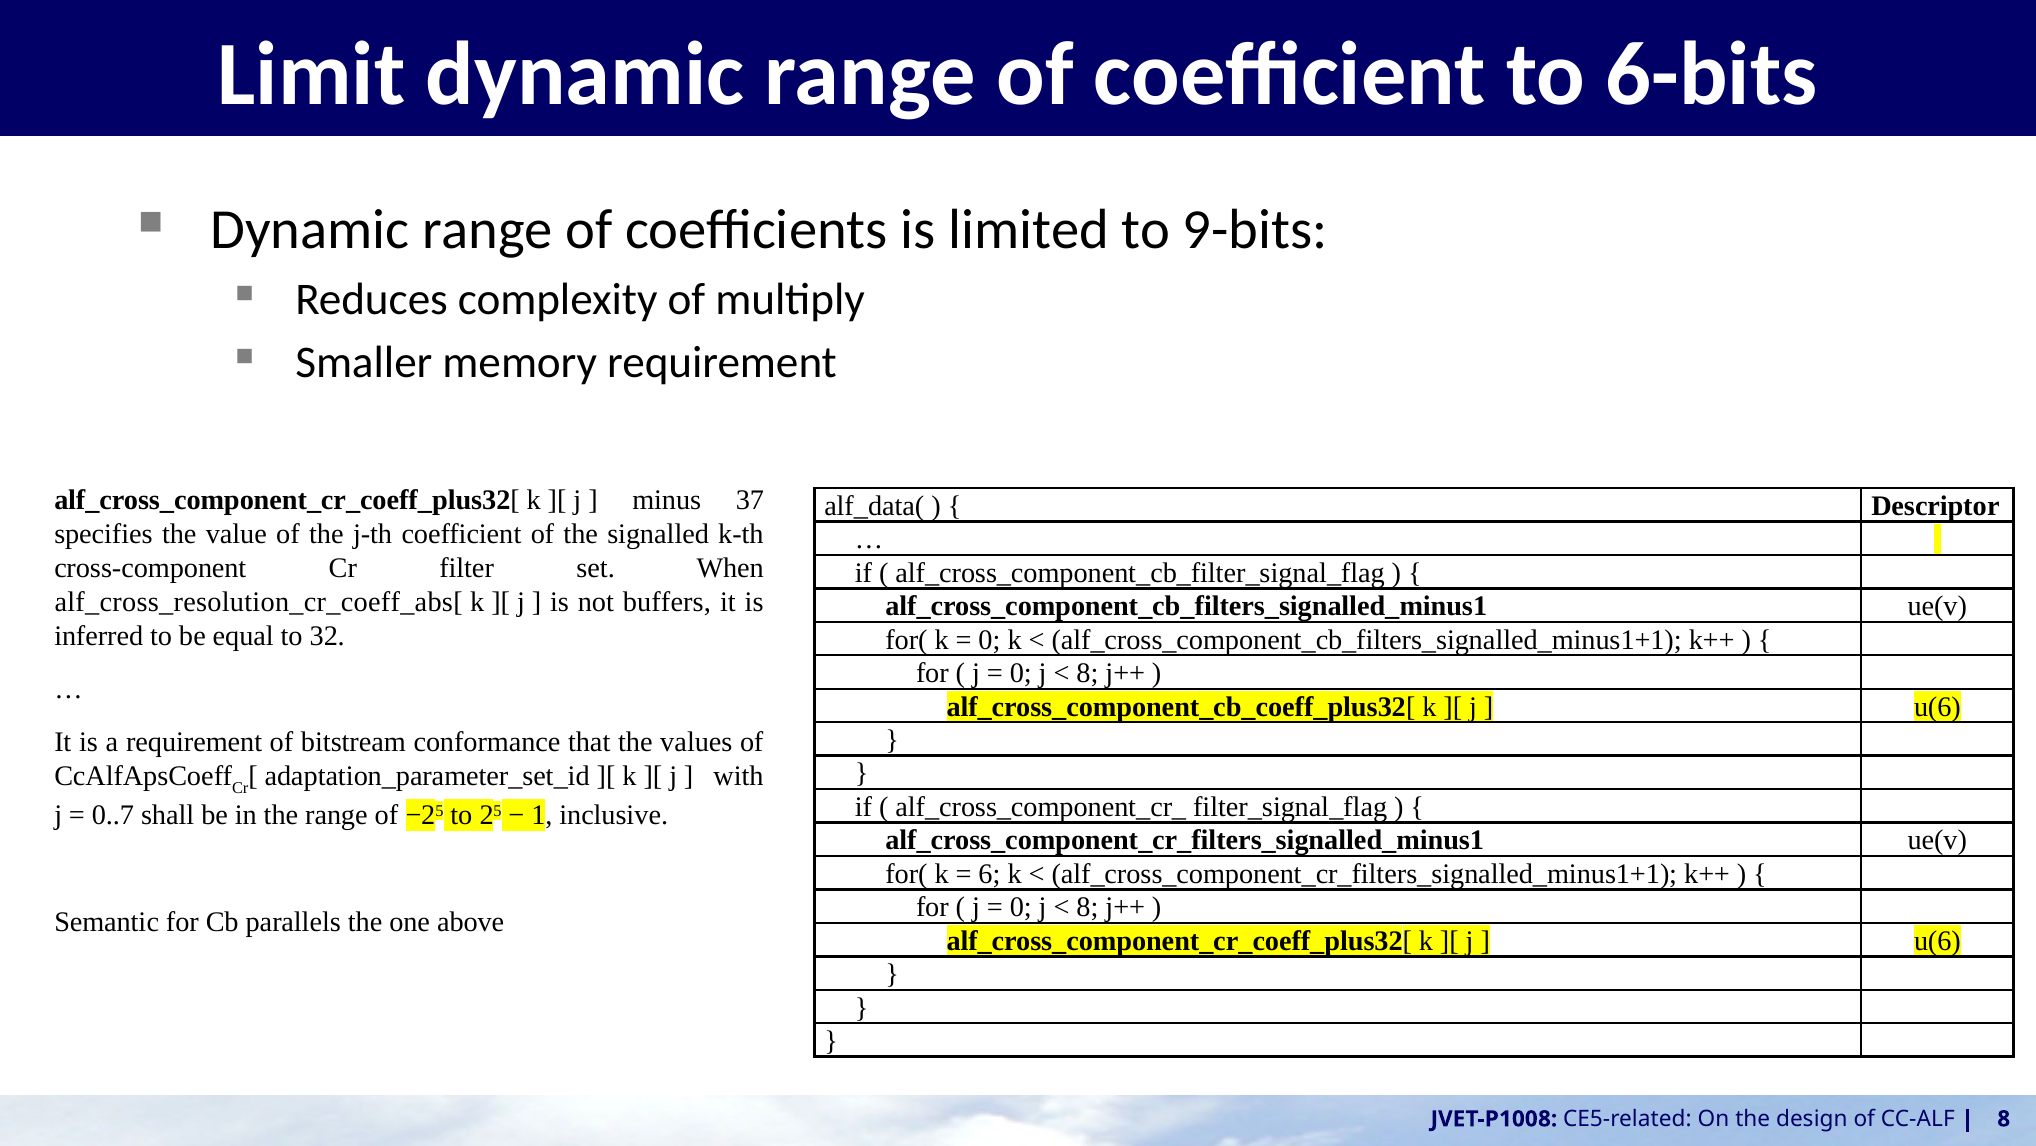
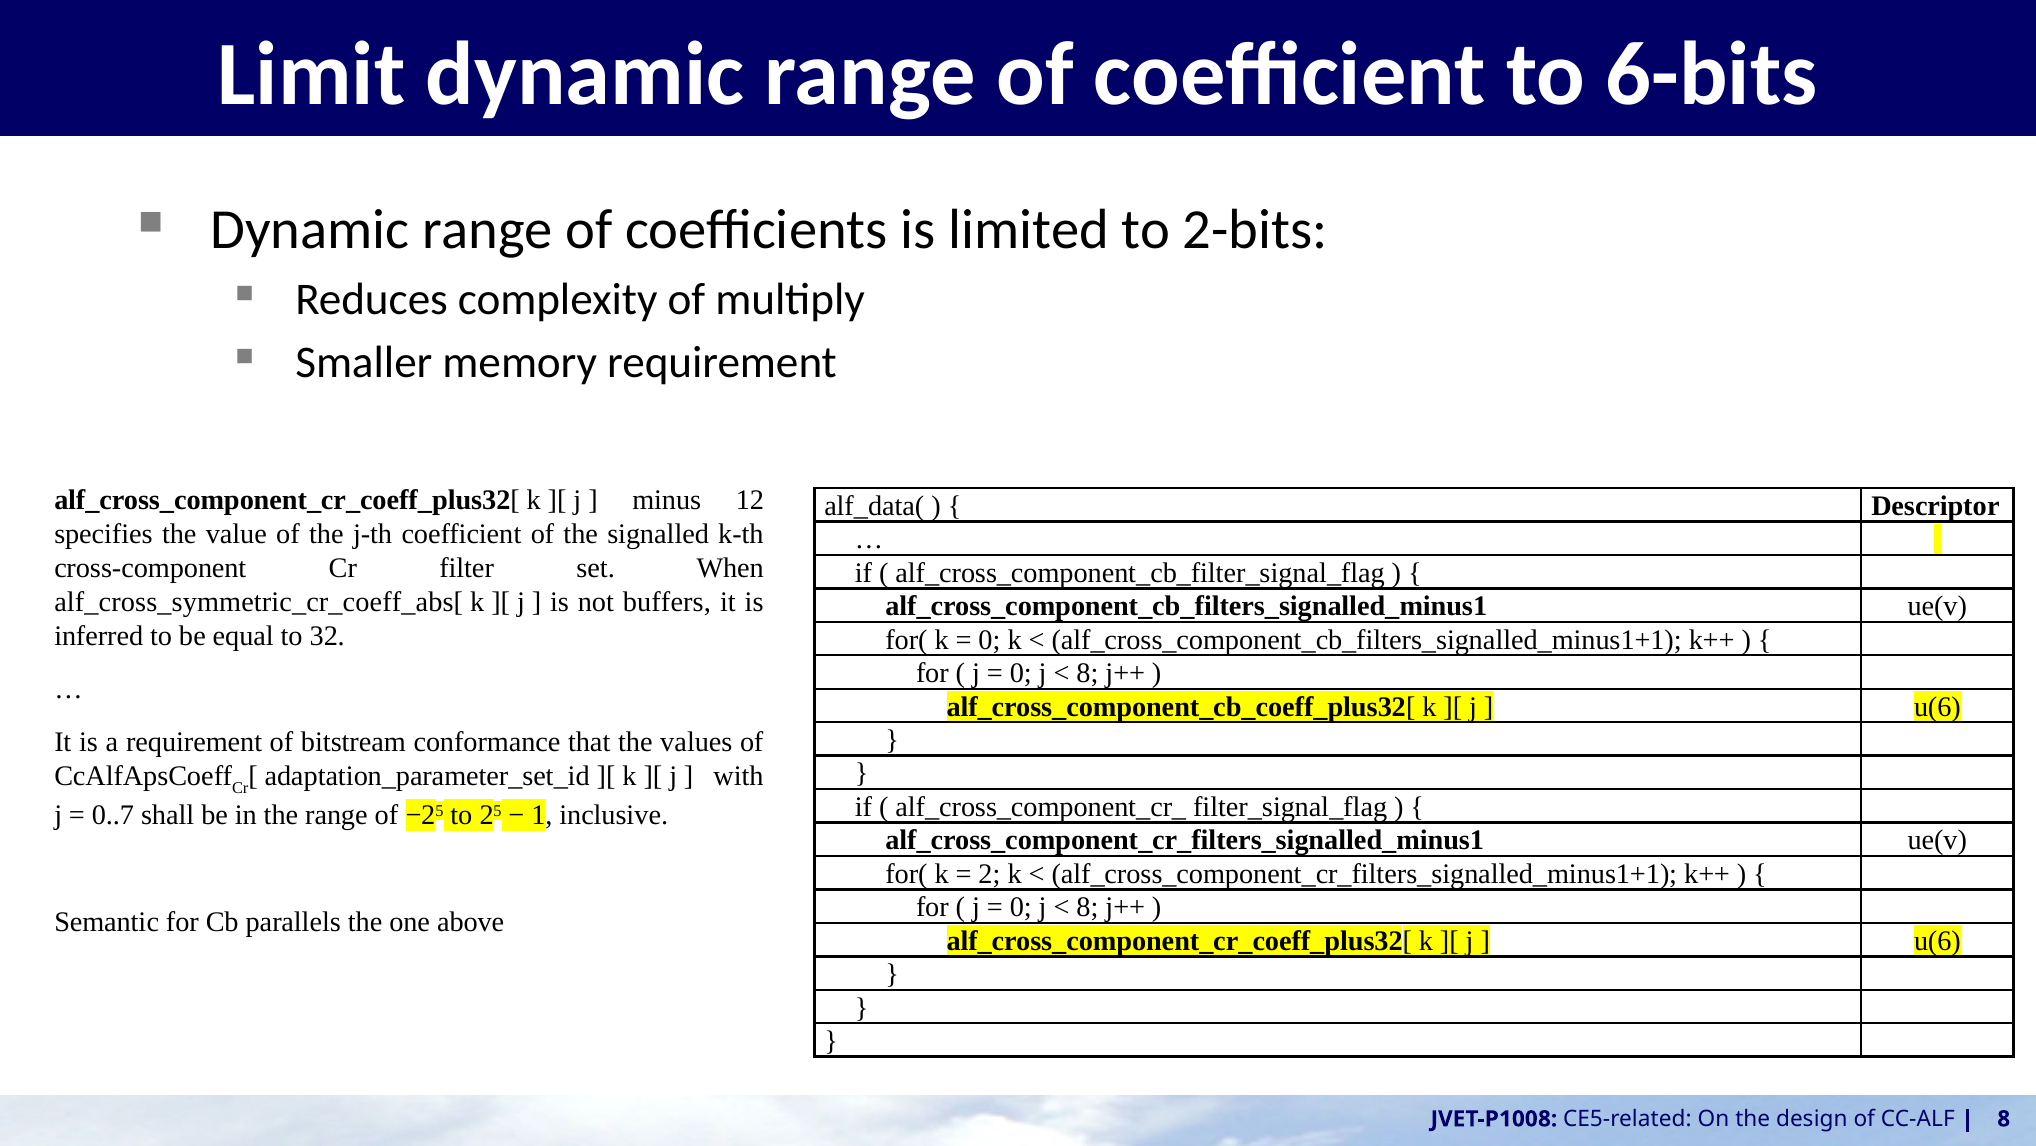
9-bits: 9-bits -> 2-bits (1255, 230)
37: 37 -> 12 (750, 500)
alf_cross_resolution_cr_coeff_abs[: alf_cross_resolution_cr_coeff_abs[ -> alf_cross_symmetric_cr_coeff_abs[ (259, 602)
6: 6 -> 2 (989, 873)
